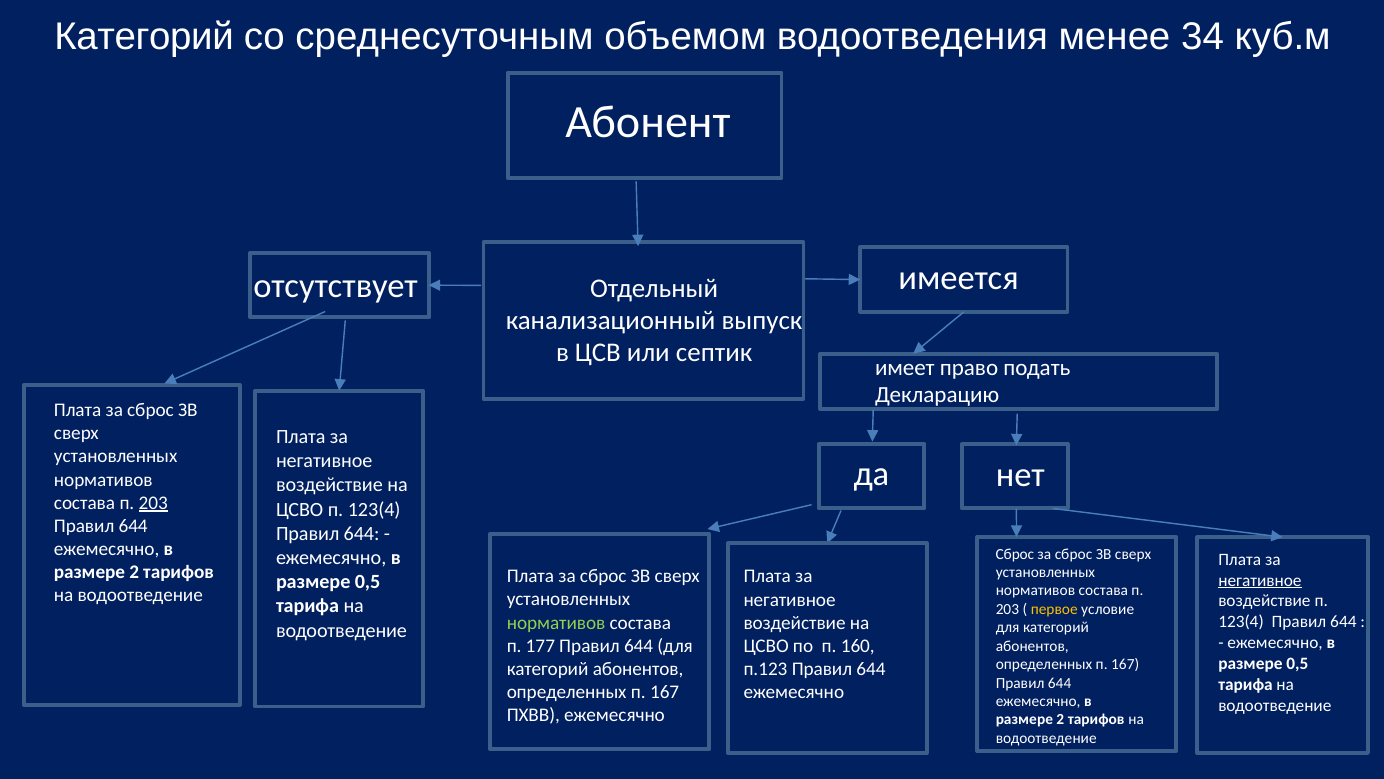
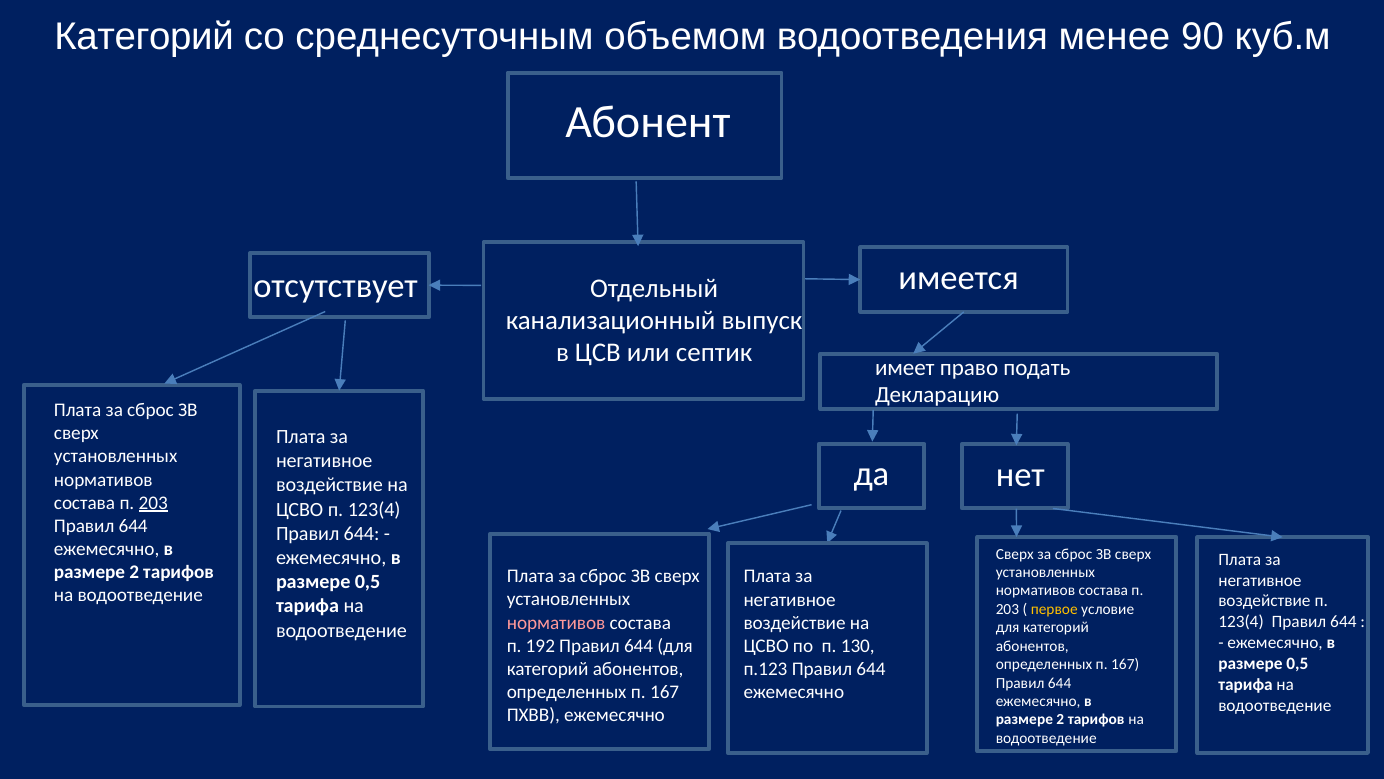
34: 34 -> 90 (1203, 37)
Сброс: Сброс -> Сверх (1015, 554)
негативное underline: present -> none (1260, 580)
нормативов colour: light green -> pink (556, 622)
177: 177 -> 192 (540, 645)
160: 160 -> 130 (858, 645)
